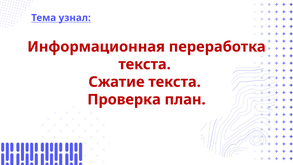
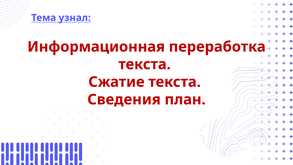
Проверка: Проверка -> Сведения (124, 99)
